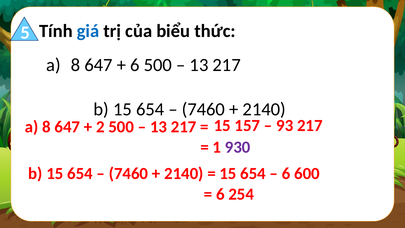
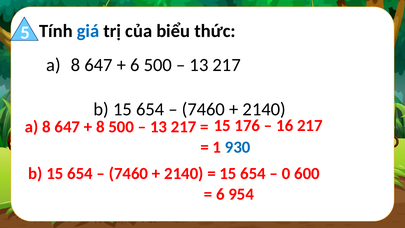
2: 2 -> 8 (100, 127)
157: 157 -> 176 (247, 125)
93: 93 -> 16 (285, 125)
930 colour: purple -> blue (238, 147)
6: 6 -> 0 (286, 174)
254: 254 -> 954 (241, 194)
